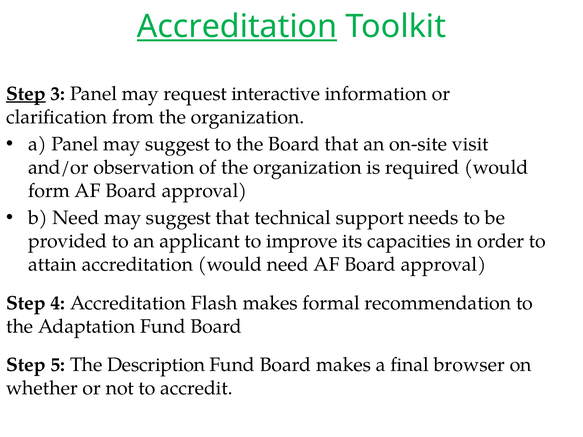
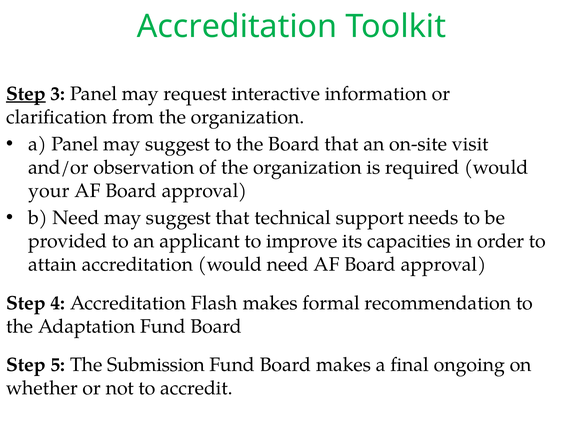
Accreditation underline: present -> none (237, 27)
form: form -> your (49, 191)
Description: Description -> Submission (156, 365)
browser: browser -> ongoing (469, 365)
